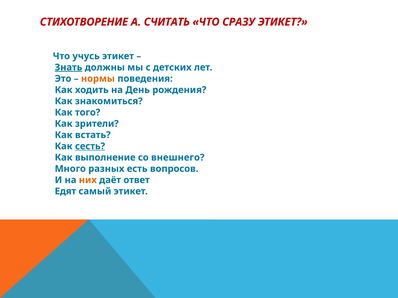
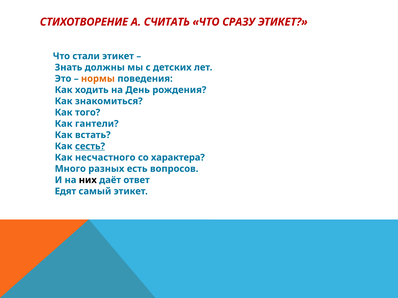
учусь: учусь -> стали (86, 56)
Знать underline: present -> none (69, 67)
зрители: зрители -> гантели (97, 124)
выполнение: выполнение -> несчастного (105, 158)
внешнего: внешнего -> характера (178, 158)
них colour: orange -> black (88, 180)
